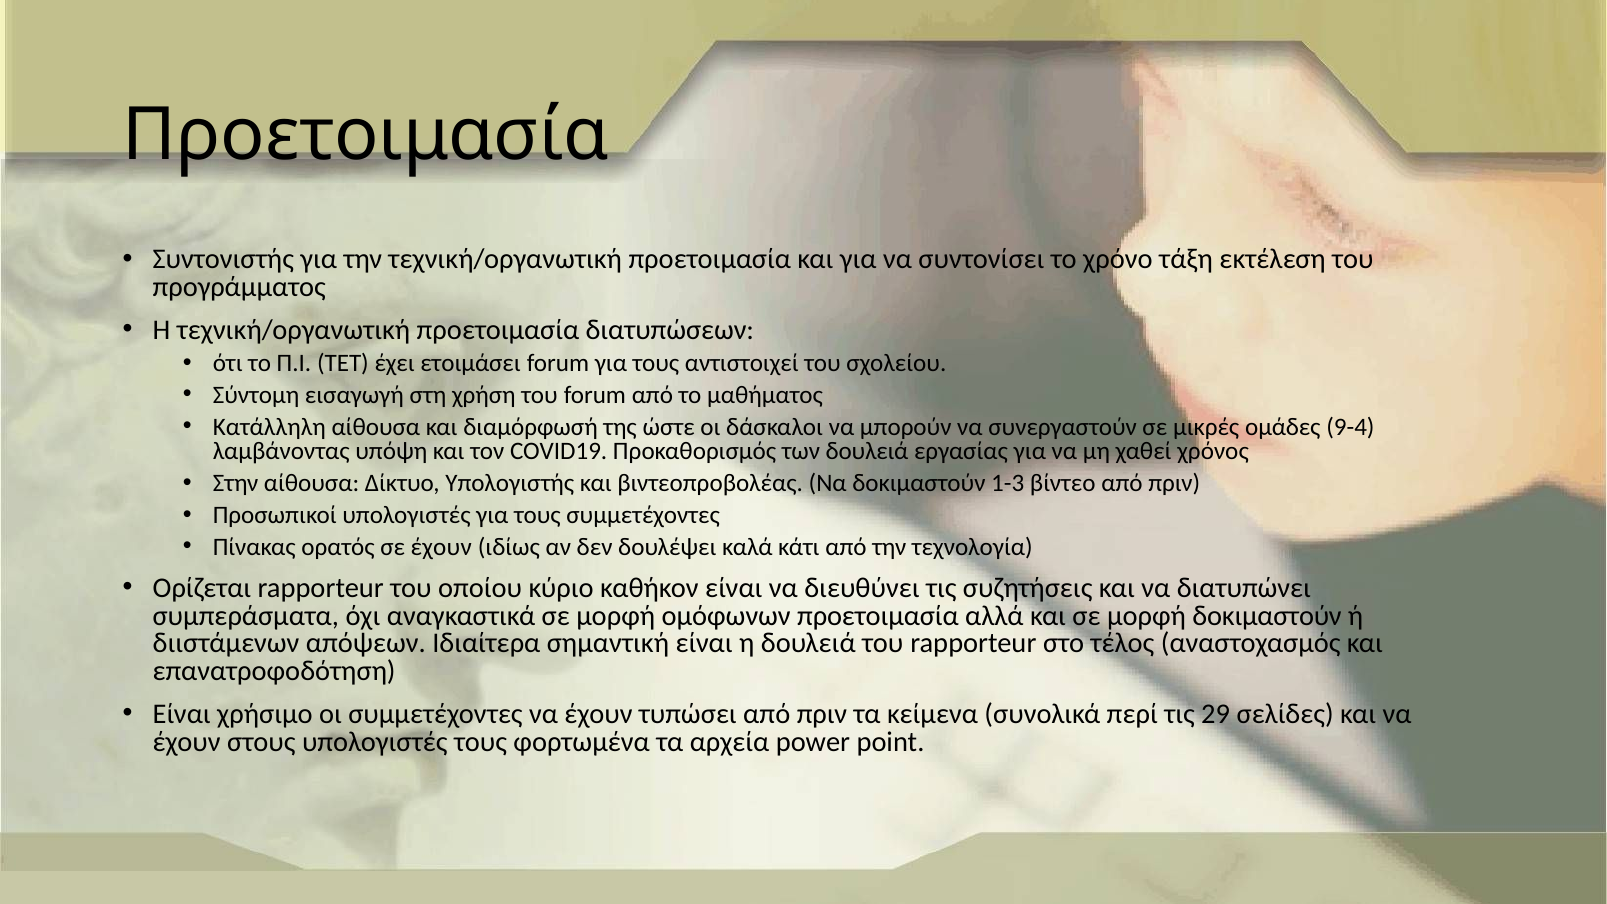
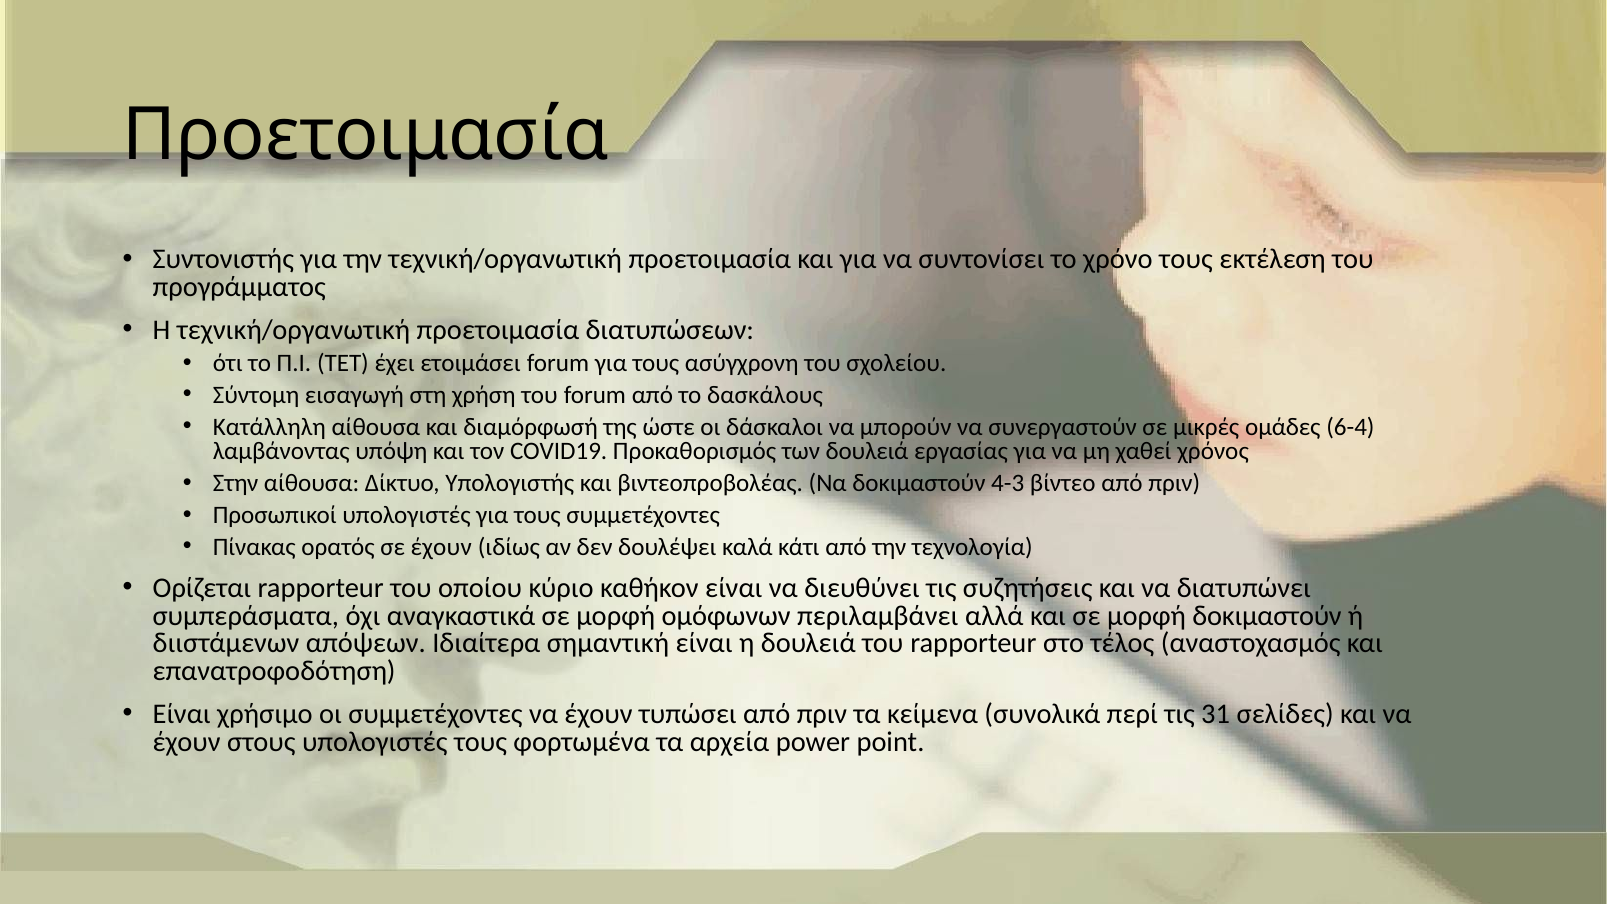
χρόνο τάξη: τάξη -> τους (1186, 259)
αντιστοιχεί: αντιστοιχεί -> ασύγχρονη (742, 363)
μαθήματος: μαθήματος -> δασκάλους (765, 395)
9-4: 9-4 -> 6-4 (1350, 427)
1-3: 1-3 -> 4-3 (1008, 483)
ομόφωνων προετοιμασία: προετοιμασία -> περιλαμβάνει (878, 616)
29: 29 -> 31 (1216, 714)
